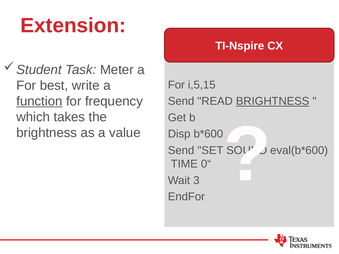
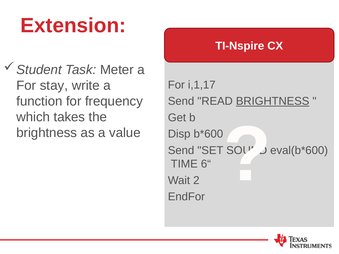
best: best -> stay (54, 86)
i,5,15: i,5,15 -> i,1,17 (202, 85)
function underline: present -> none (39, 101)
0“: 0“ -> 6“ (206, 164)
3: 3 -> 2 (196, 180)
